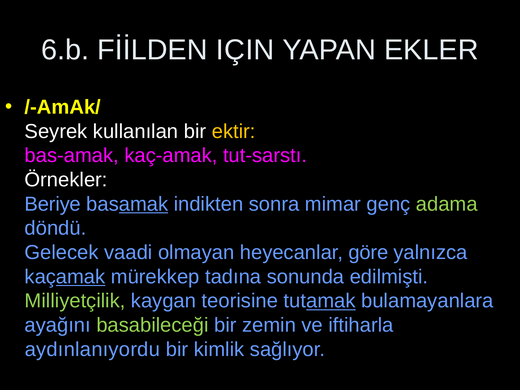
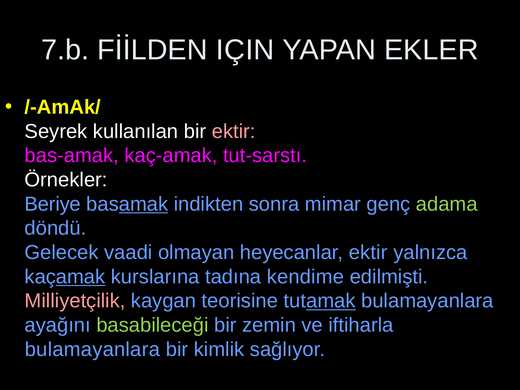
6.b: 6.b -> 7.b (65, 50)
ektir colour: yellow -> pink (234, 131)
heyecanlar göre: göre -> ektir (368, 252)
mürekkep: mürekkep -> kurslarına (155, 277)
sonunda: sonunda -> kendime (305, 277)
Milliyetçilik colour: light green -> pink (75, 301)
aydınlanıyordu: aydınlanıyordu -> bulamayanlara (92, 349)
